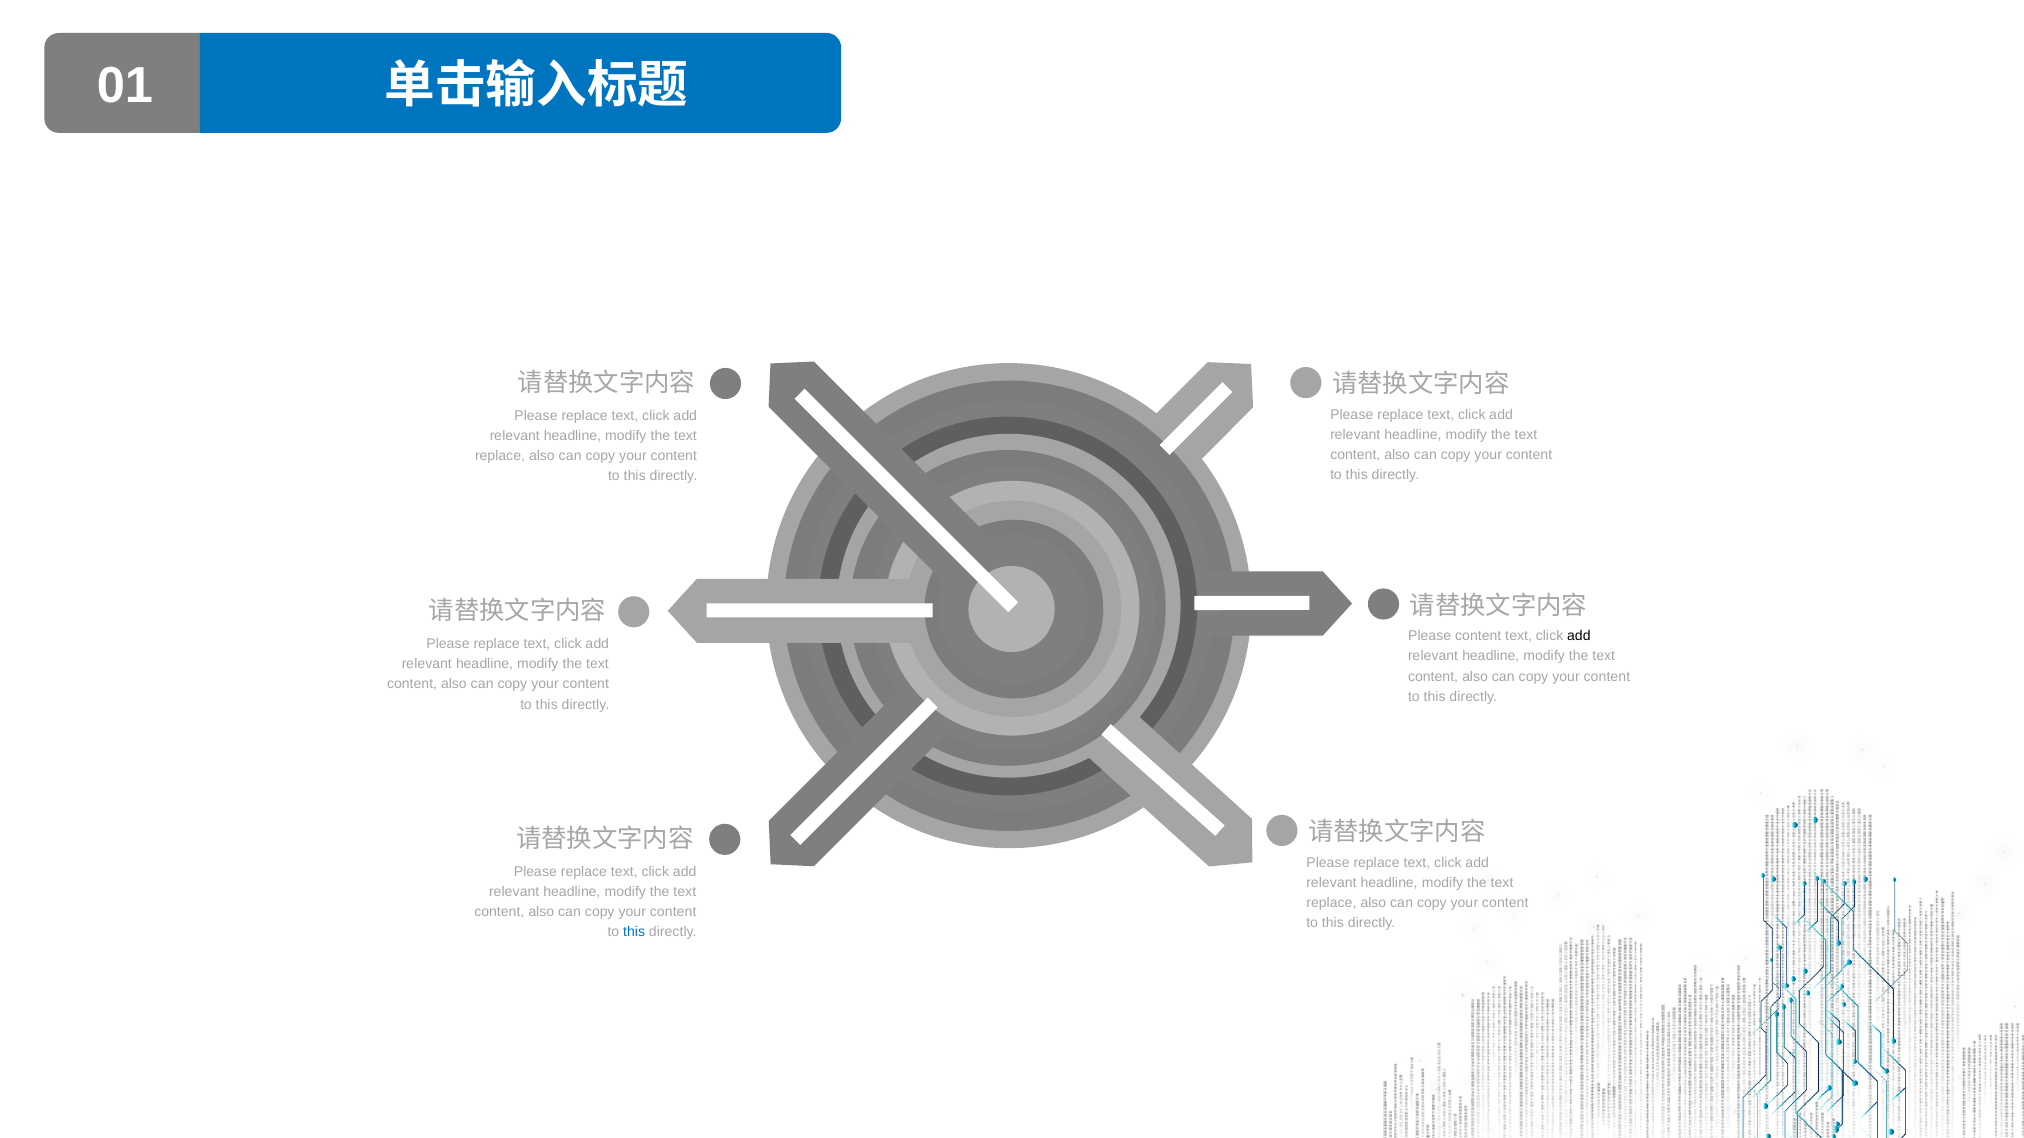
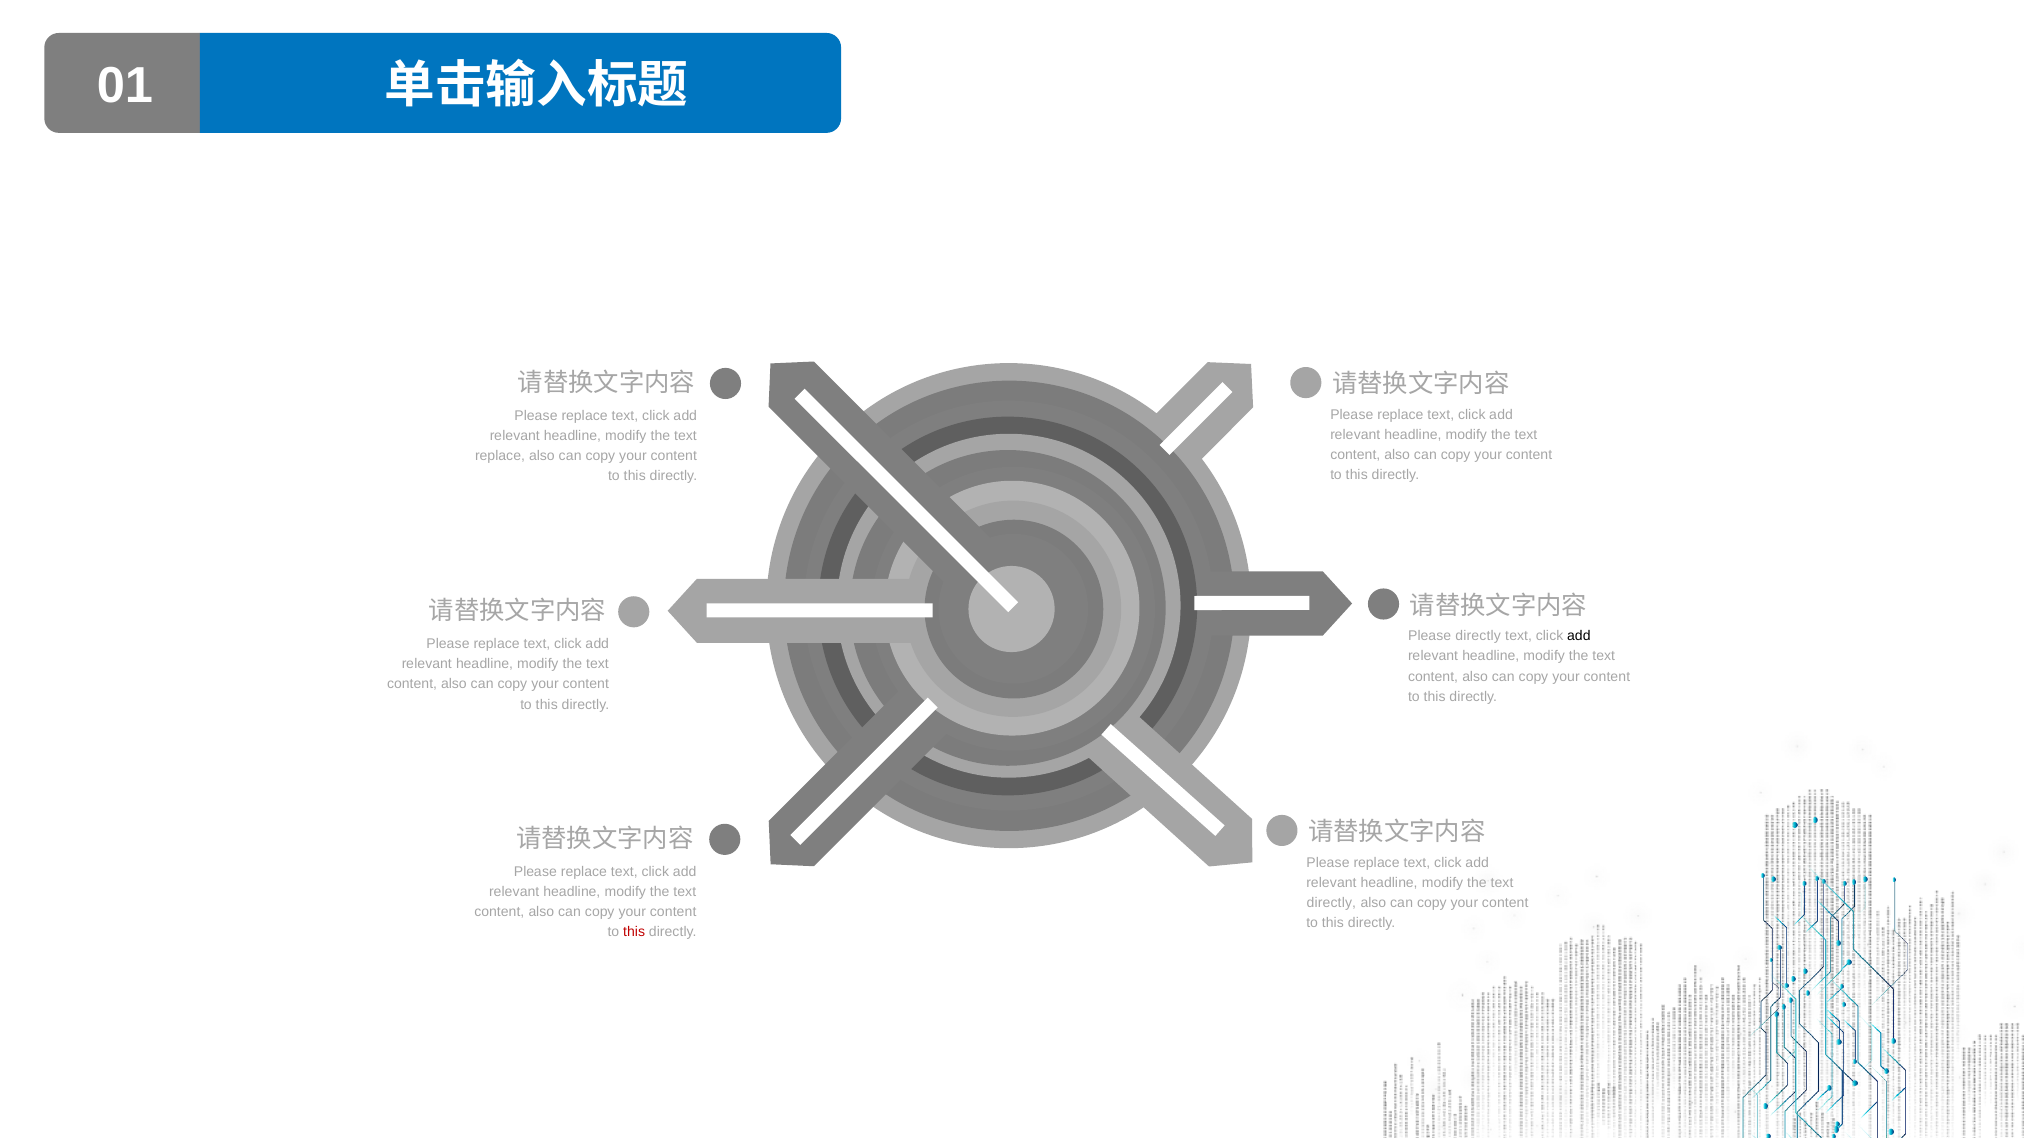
Please content: content -> directly (1478, 637)
replace: replace -> directly (1331, 903)
this colour: blue -> red (634, 932)
